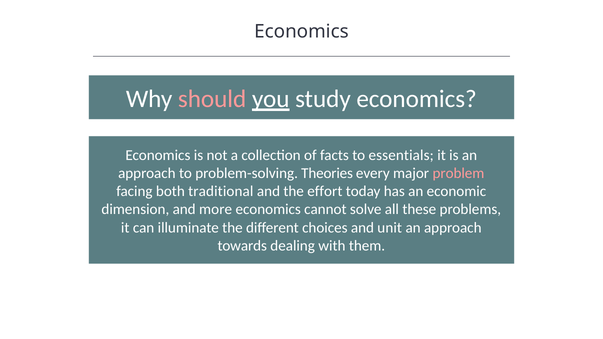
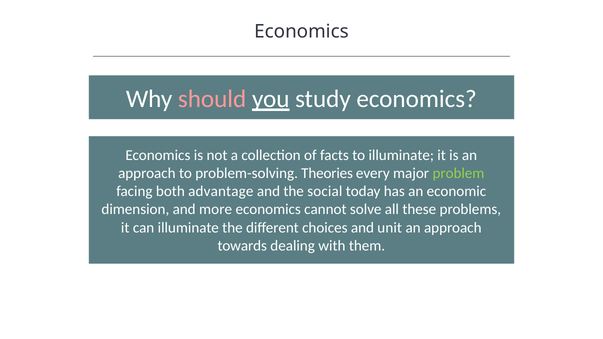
to essentials: essentials -> illuminate (401, 155)
problem colour: pink -> light green (458, 173)
traditional: traditional -> advantage (221, 192)
effort: effort -> social (325, 192)
